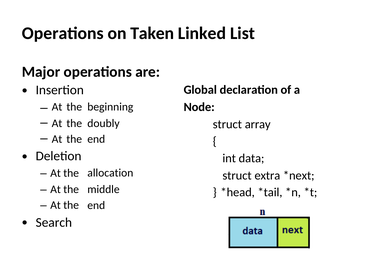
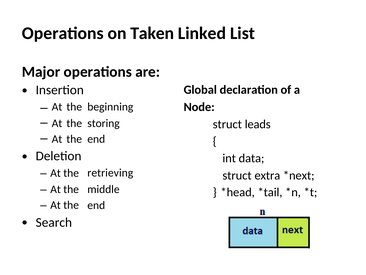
doubly: doubly -> storing (104, 123)
array: array -> leads (258, 124)
allocation: allocation -> retrieving (110, 173)
